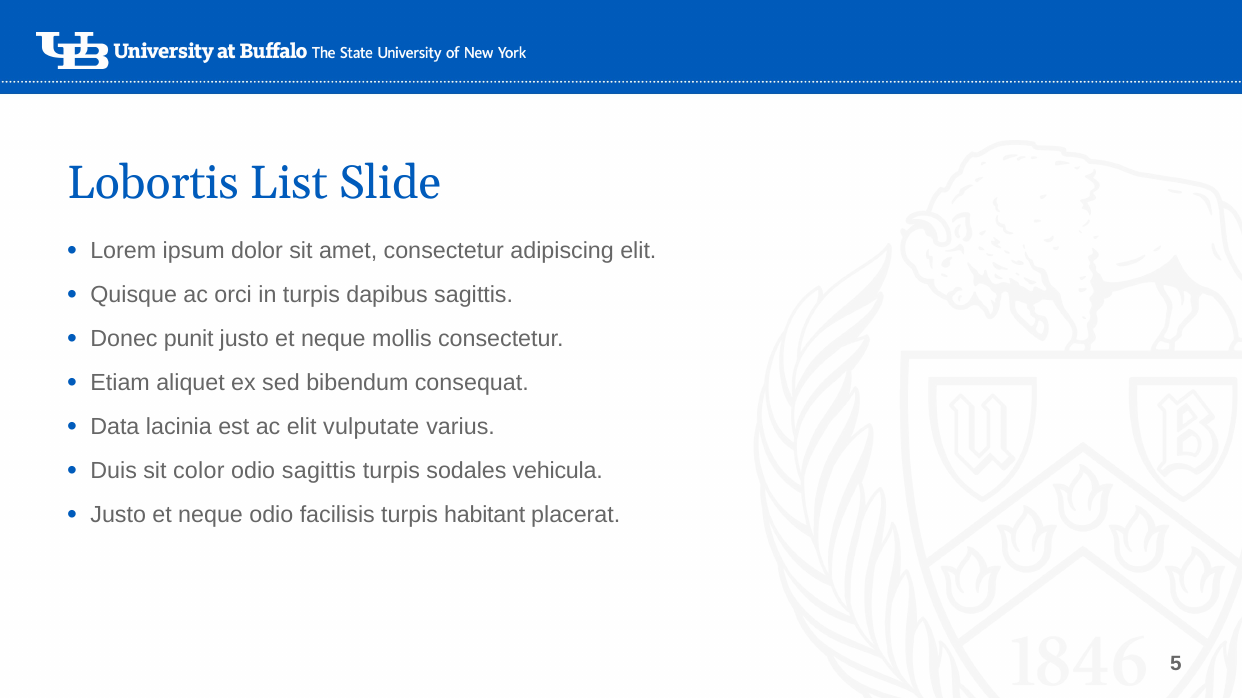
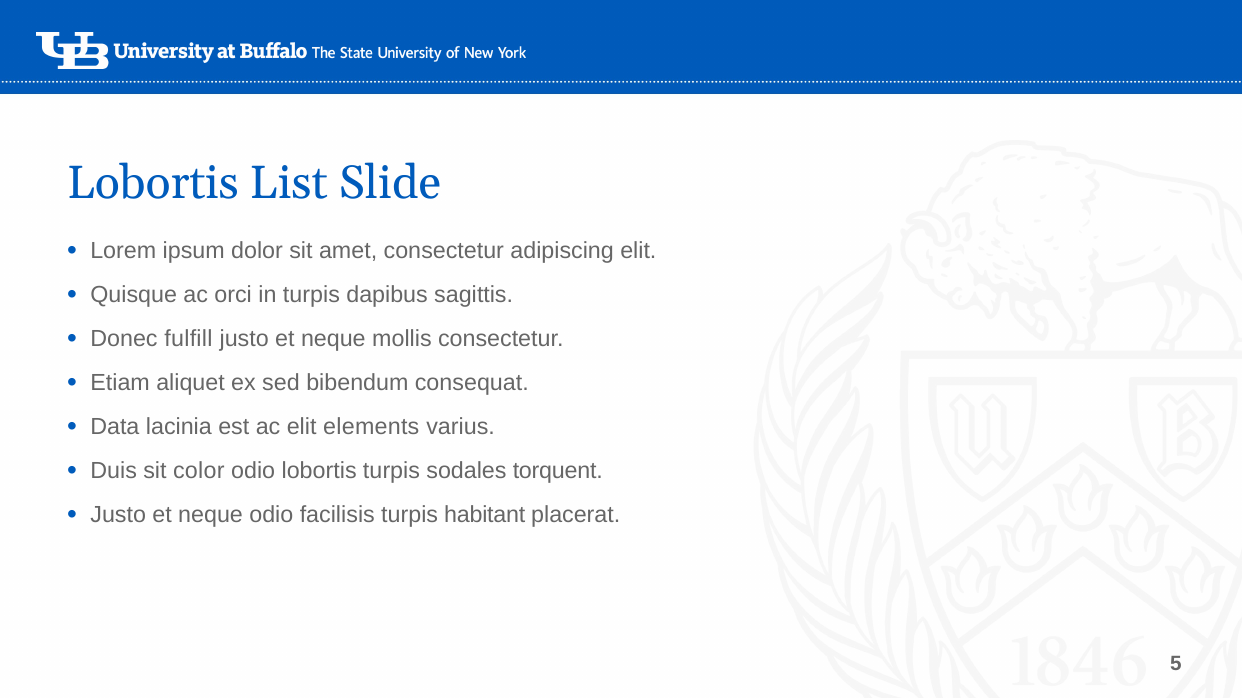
punit: punit -> fulfill (188, 339)
vulputate: vulputate -> elements (371, 428)
odio sagittis: sagittis -> lobortis (319, 472)
vehicula: vehicula -> torquent (558, 472)
